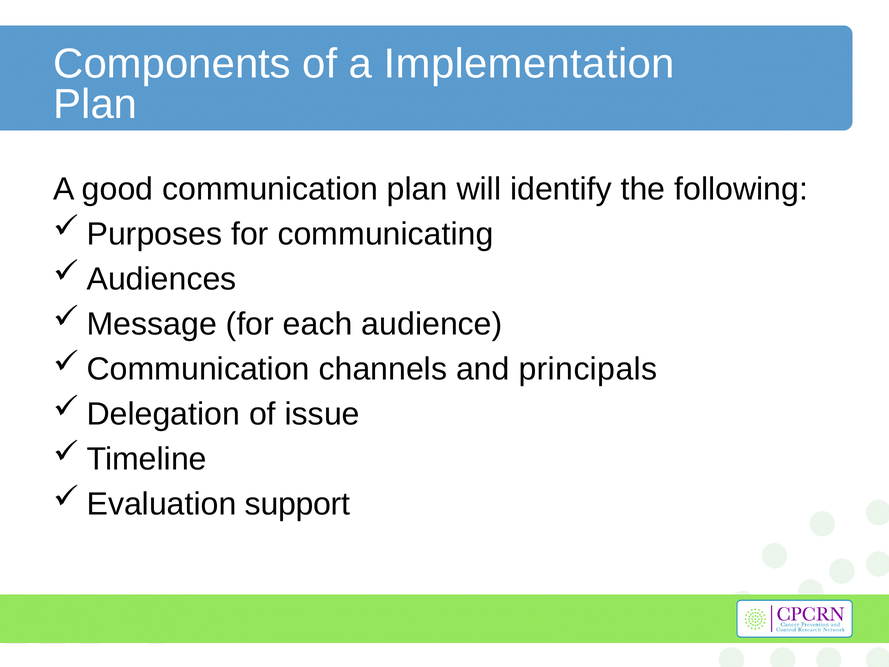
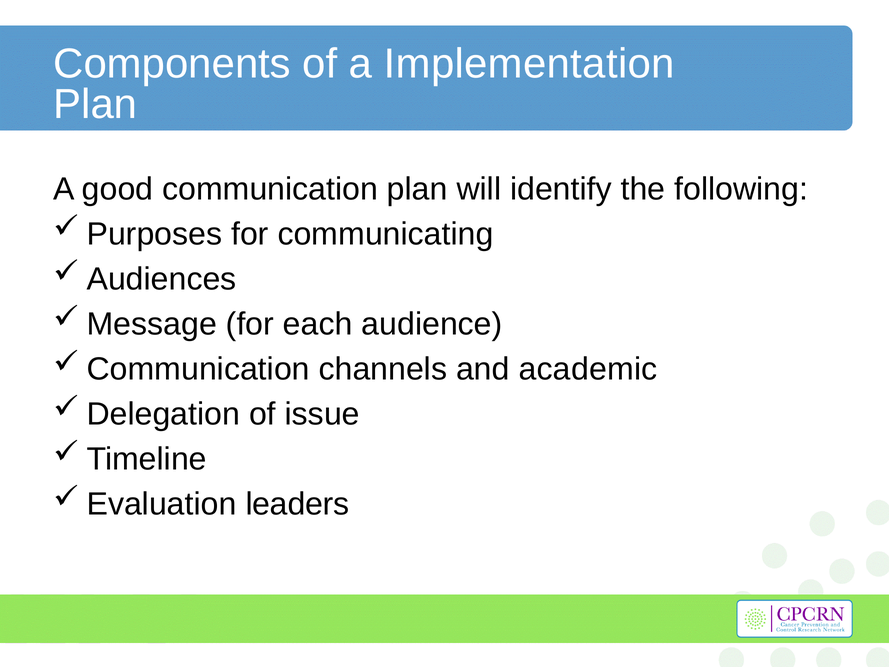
principals: principals -> academic (588, 369)
support: support -> leaders (297, 504)
